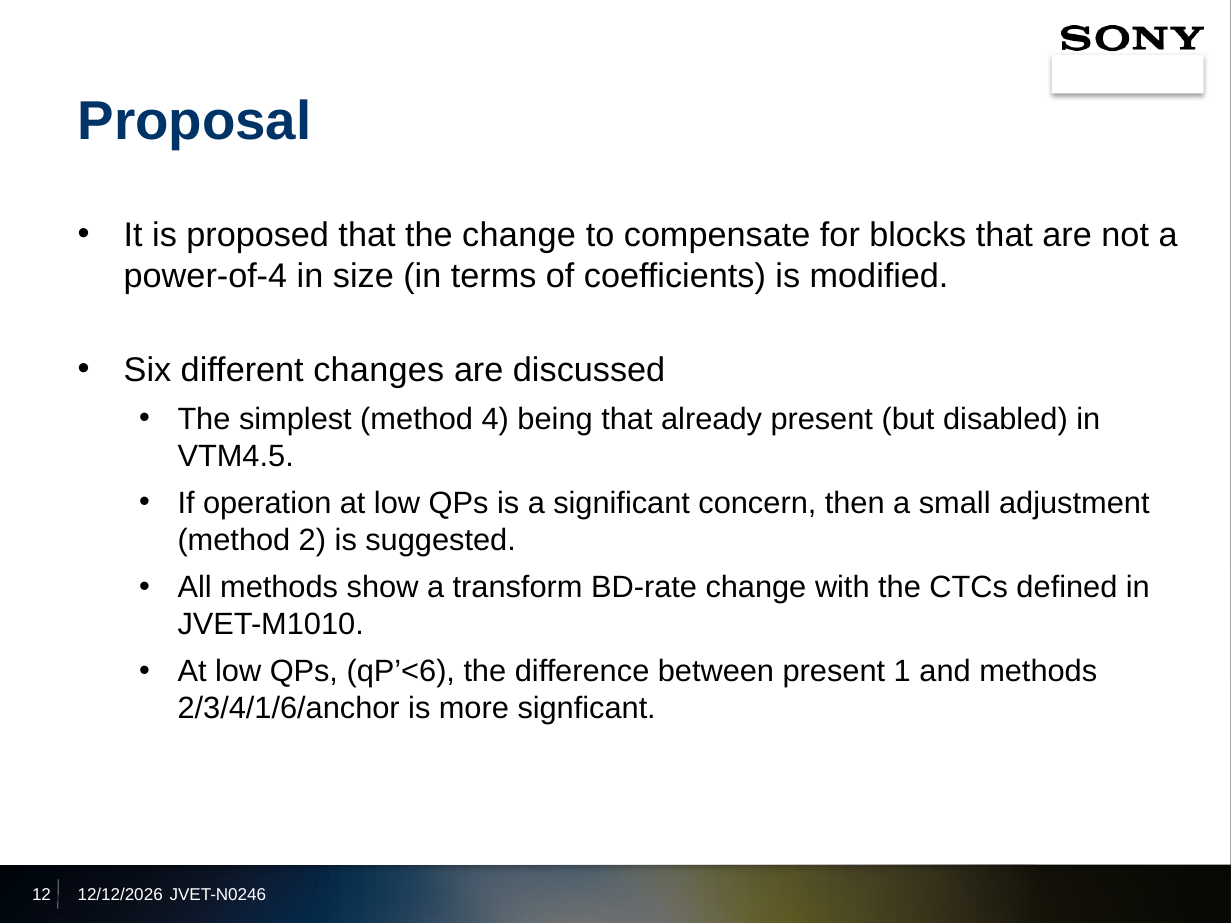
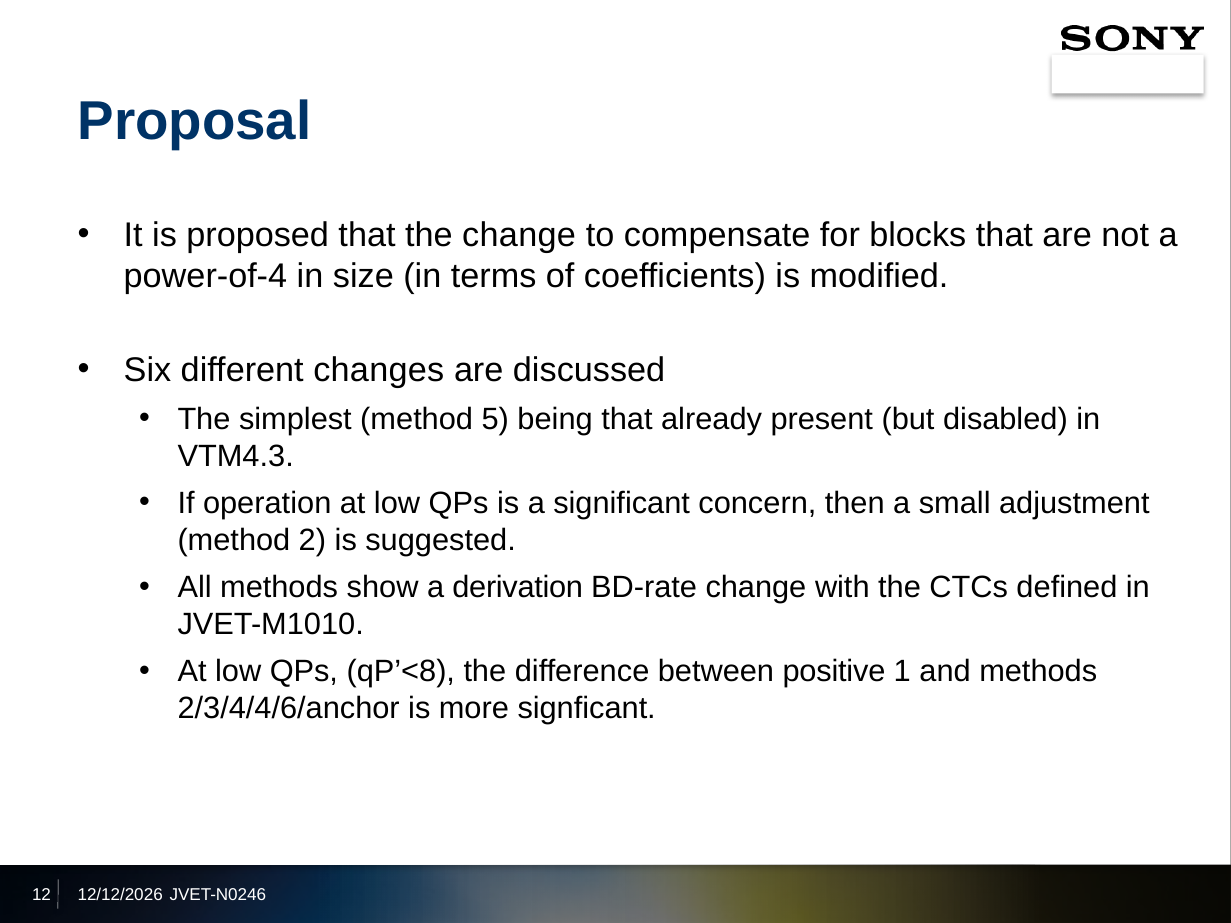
4: 4 -> 5 (495, 419)
VTM4.5: VTM4.5 -> VTM4.3 (236, 456)
transform: transform -> derivation (518, 588)
qP’<6: qP’<6 -> qP’<8 (401, 672)
between present: present -> positive (834, 672)
2/3/4/1/6/anchor: 2/3/4/1/6/anchor -> 2/3/4/4/6/anchor (289, 709)
